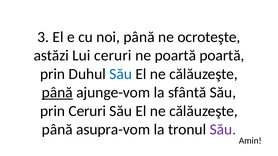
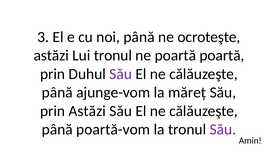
Lui ceruri: ceruri -> tronul (113, 56)
Său colour: blue -> purple (121, 74)
până underline: present -> none (57, 93)
sfântă: sfântă -> măreț (187, 93)
prin Ceruri: Ceruri -> Astăzi (87, 111)
asupra-vom: asupra-vom -> poartă-vom (113, 130)
